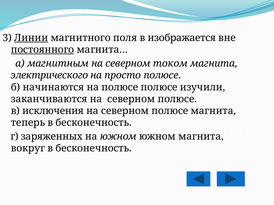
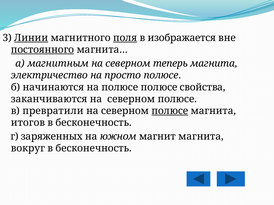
поля underline: none -> present (125, 38)
током: током -> теперь (170, 64)
электрического: электрического -> электричество (49, 76)
изучили: изучили -> свойства (203, 87)
исключения: исключения -> превратили (53, 111)
полюсе underline: none -> present (170, 111)
теперь: теперь -> итогов (28, 123)
южном южном: южном -> магнит (157, 137)
